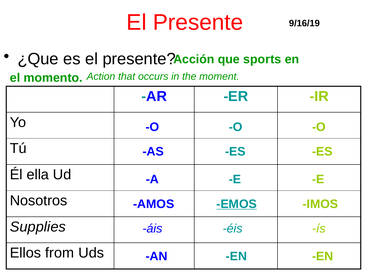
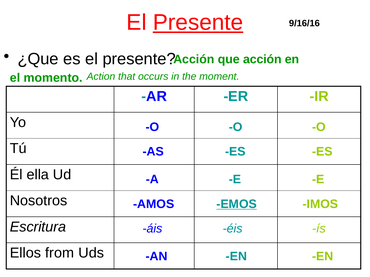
Presente underline: none -> present (198, 23)
9/16/19: 9/16/19 -> 9/16/16 (304, 23)
que sports: sports -> acción (262, 59)
Supplies: Supplies -> Escritura (38, 227)
